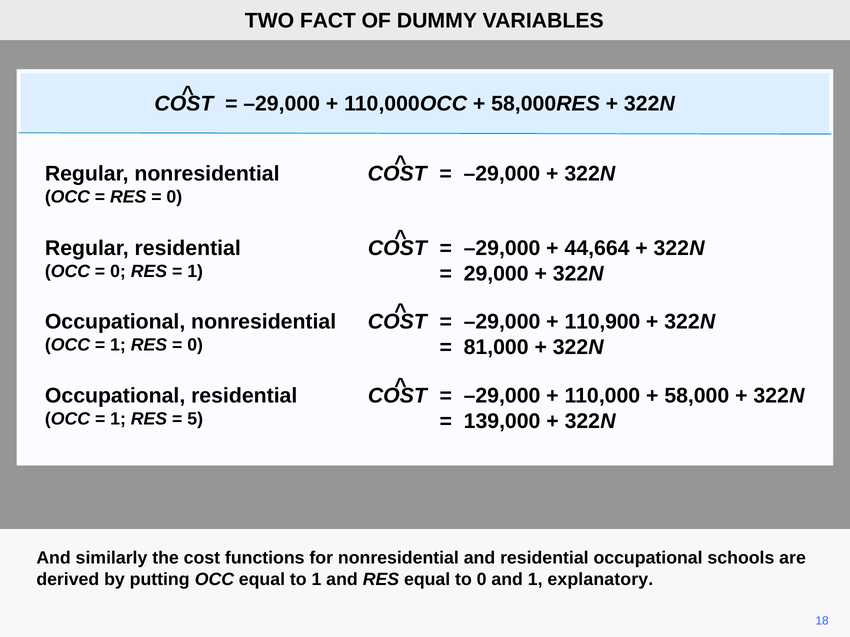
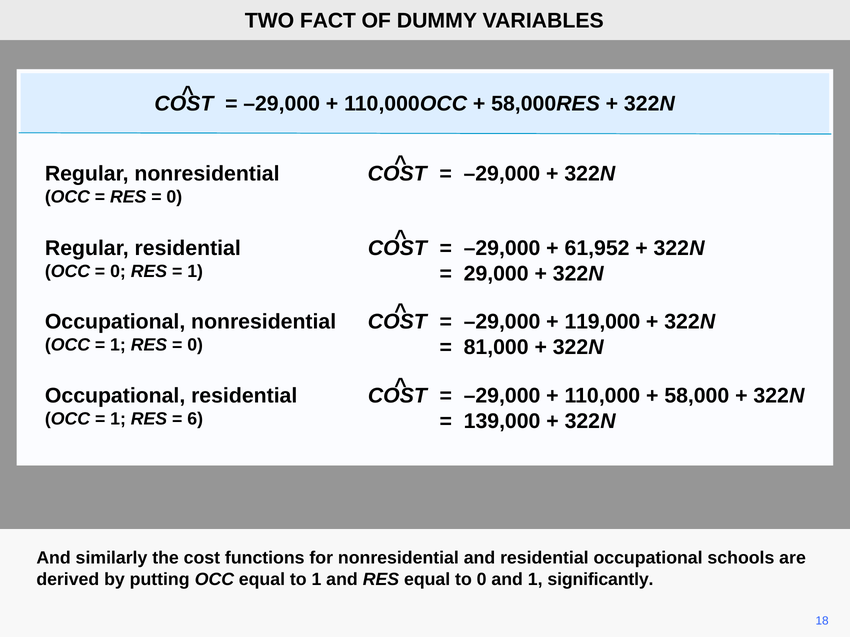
44,664: 44,664 -> 61,952 (597, 248)
110,900: 110,900 -> 119,000 (602, 322)
5: 5 -> 6 (195, 419)
explanatory: explanatory -> significantly (600, 580)
